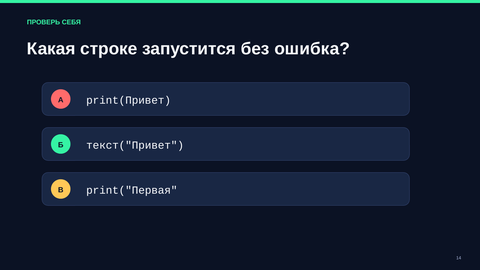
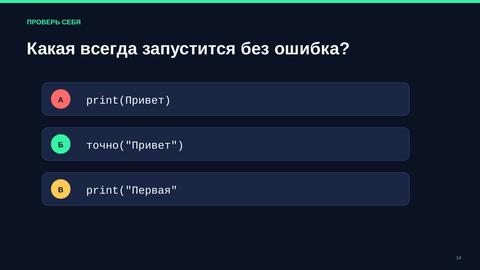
строке: строке -> всегда (109, 49)
текст("Привет: текст("Привет -> точно("Привет (135, 145)
